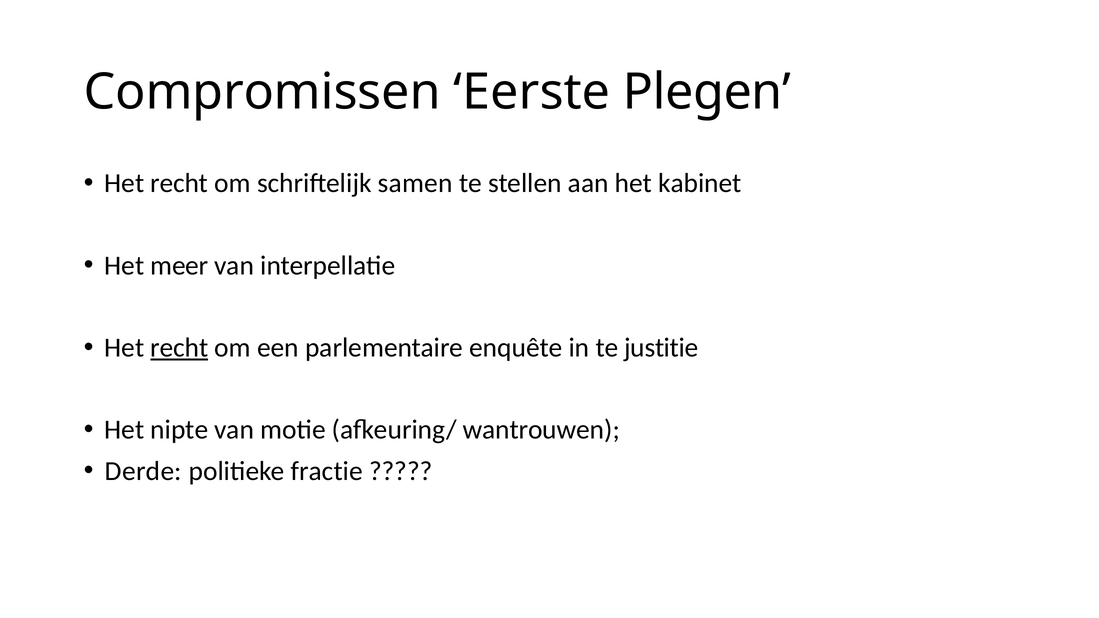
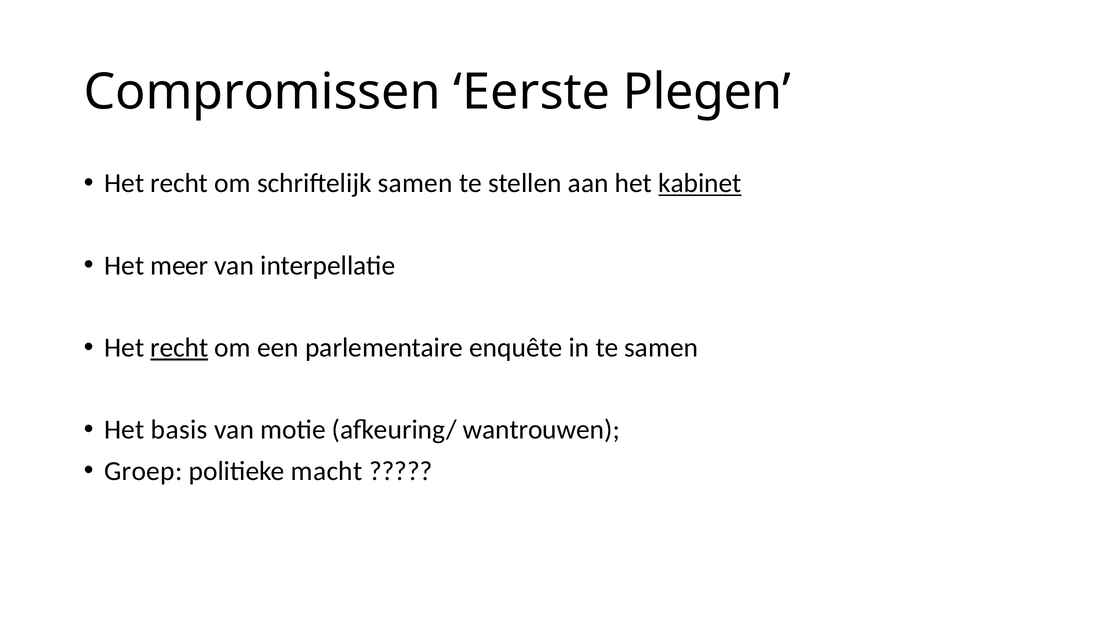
kabinet underline: none -> present (700, 183)
te justitie: justitie -> samen (661, 348)
nipte: nipte -> basis (179, 430)
Derde: Derde -> Groep (143, 471)
fractie: fractie -> macht (327, 471)
